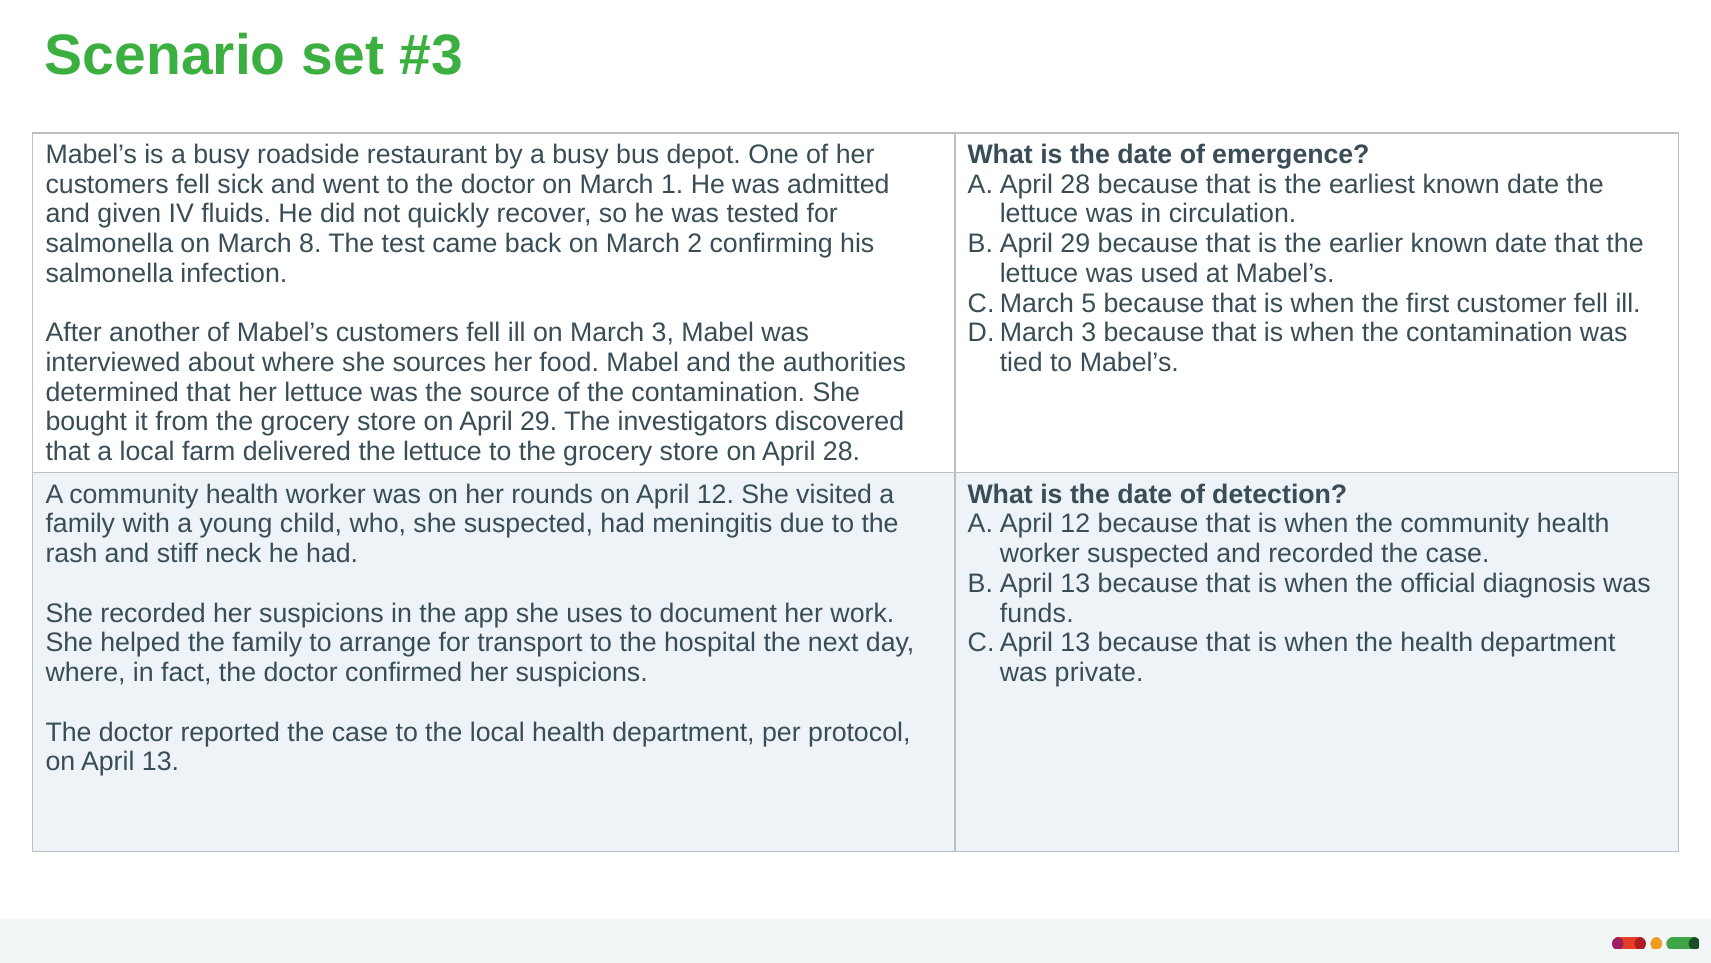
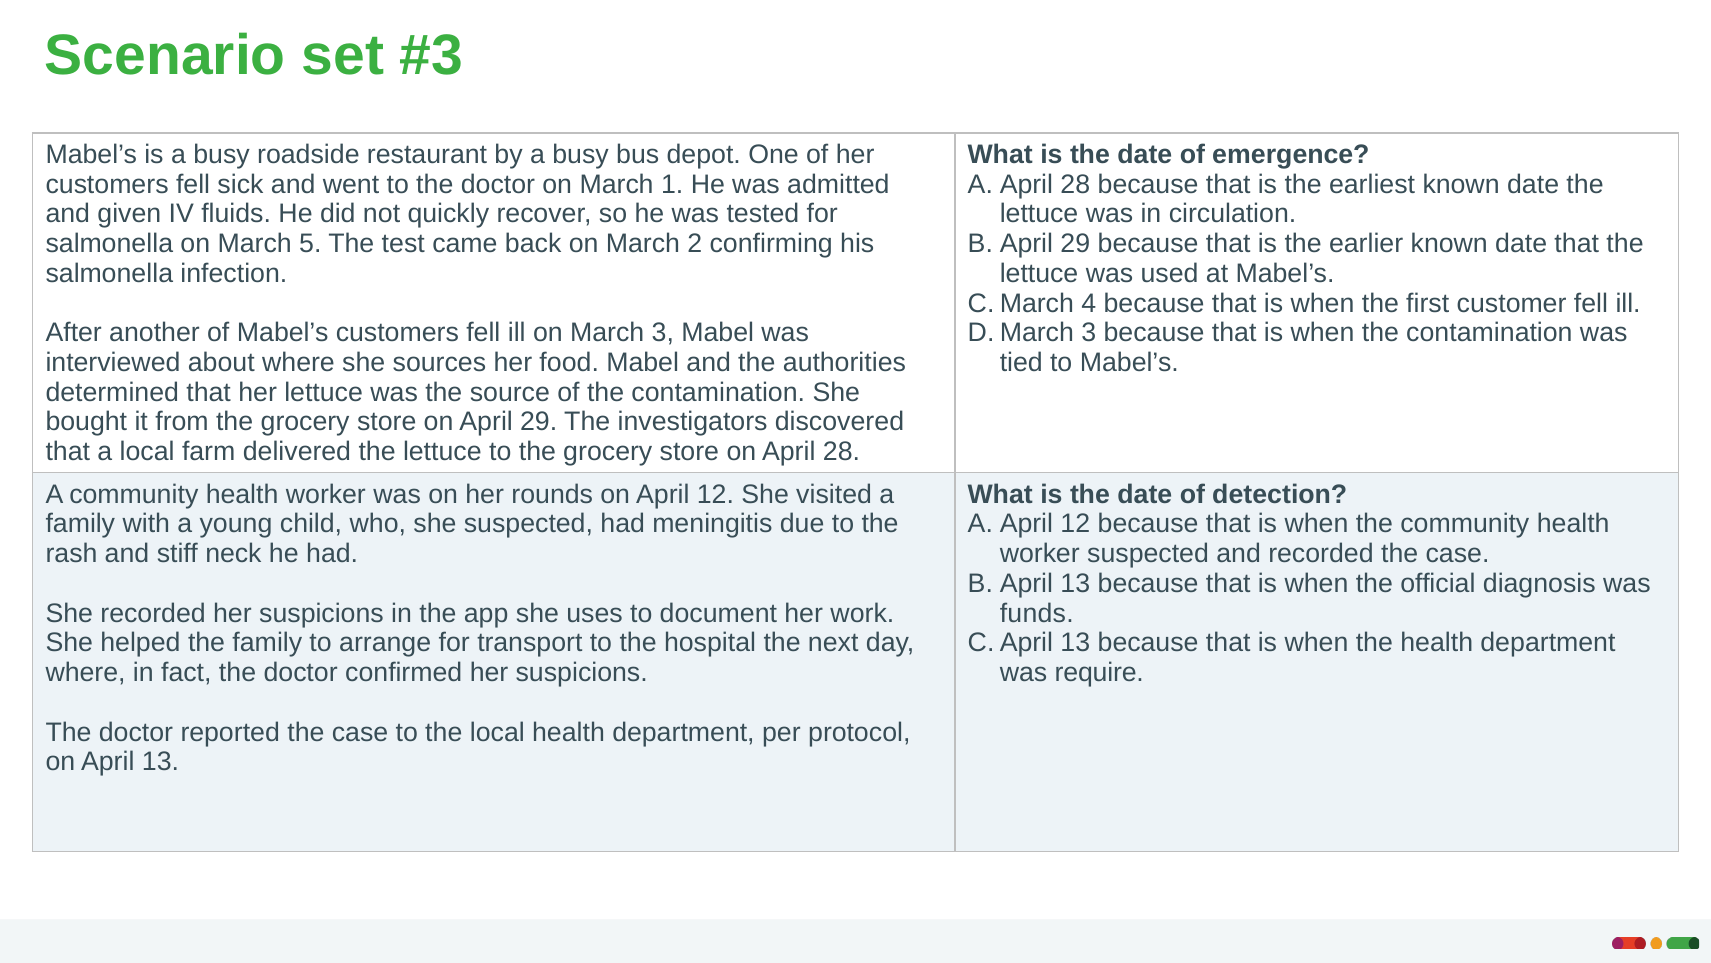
8: 8 -> 5 (310, 244)
5: 5 -> 4 (1089, 303)
private: private -> require (1099, 672)
